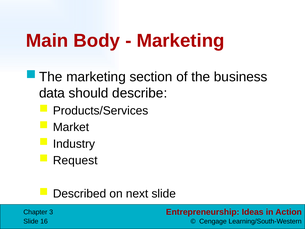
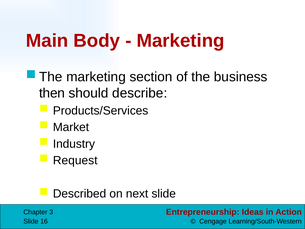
data: data -> then (52, 93)
